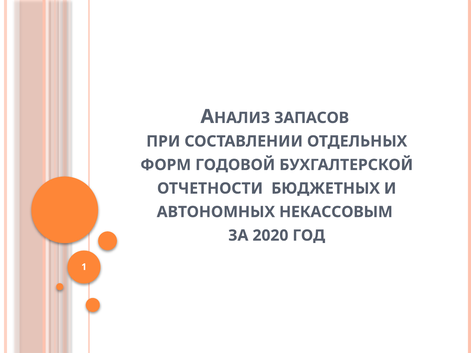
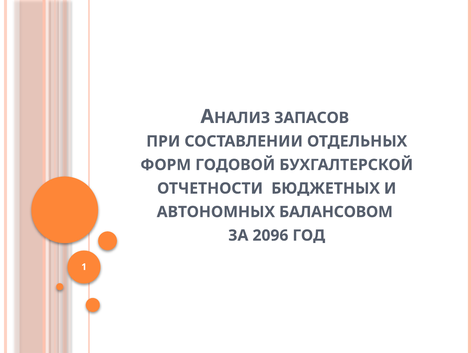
НЕКАССОВЫМ: НЕКАССОВЫМ -> БАЛАНСОВОМ (336, 212)
2020: 2020 -> 2096 (270, 236)
